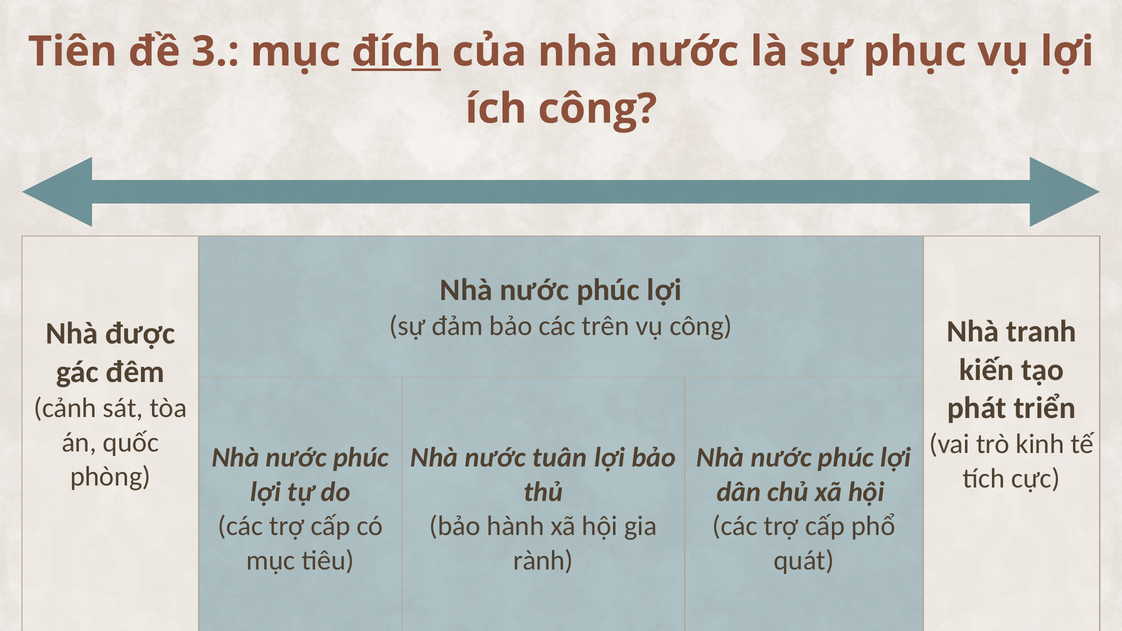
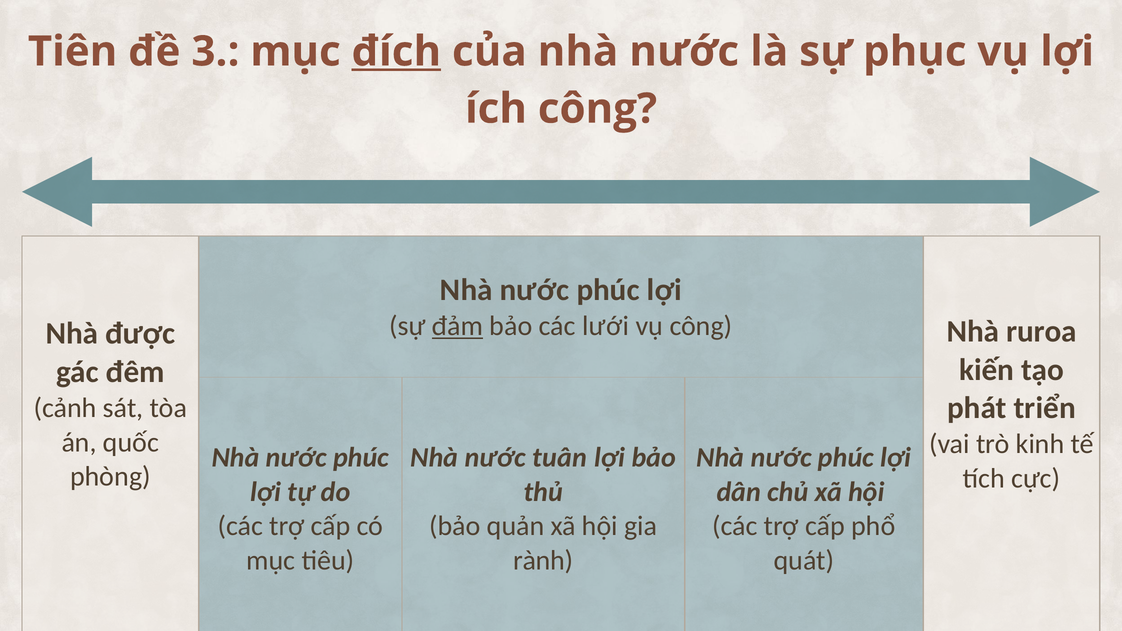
đảm underline: none -> present (457, 326)
trên: trên -> lưới (606, 326)
tranh: tranh -> ruroa (1041, 332)
hành: hành -> quản (516, 526)
